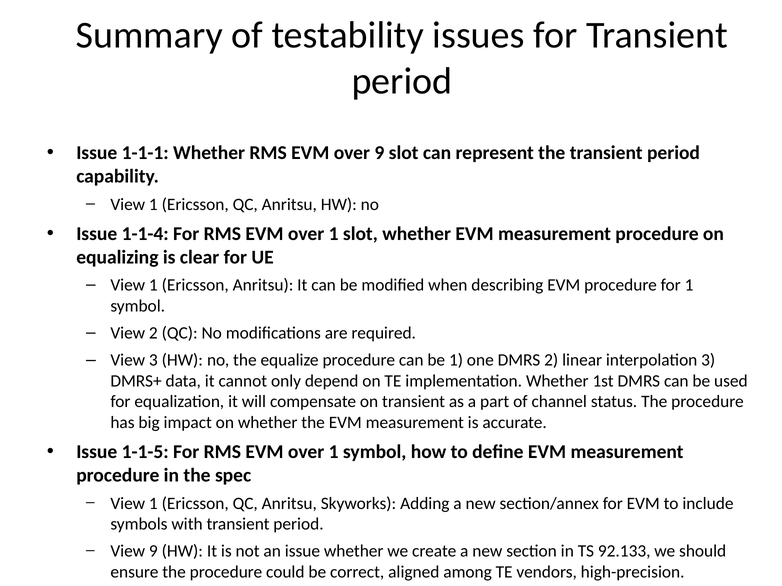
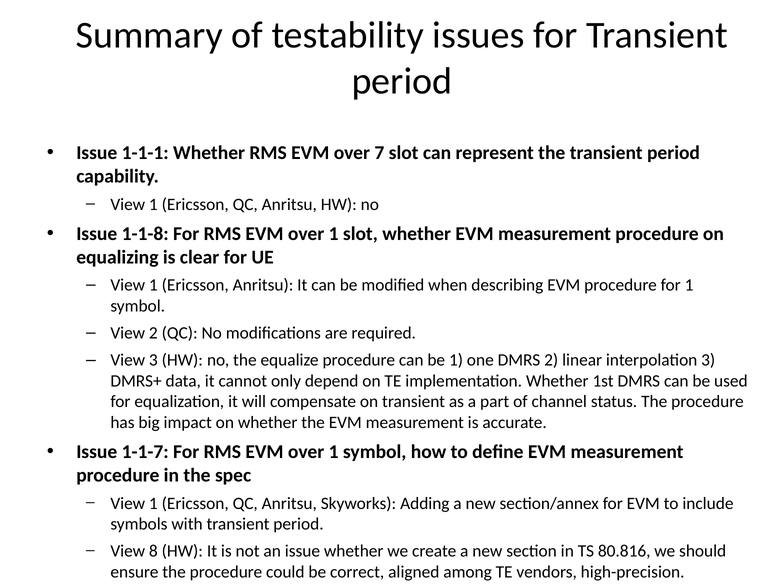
over 9: 9 -> 7 (379, 153)
1-1-4: 1-1-4 -> 1-1-8 (145, 234)
1-1-5: 1-1-5 -> 1-1-7 (145, 452)
View 9: 9 -> 8 (153, 552)
92.133: 92.133 -> 80.816 (624, 552)
